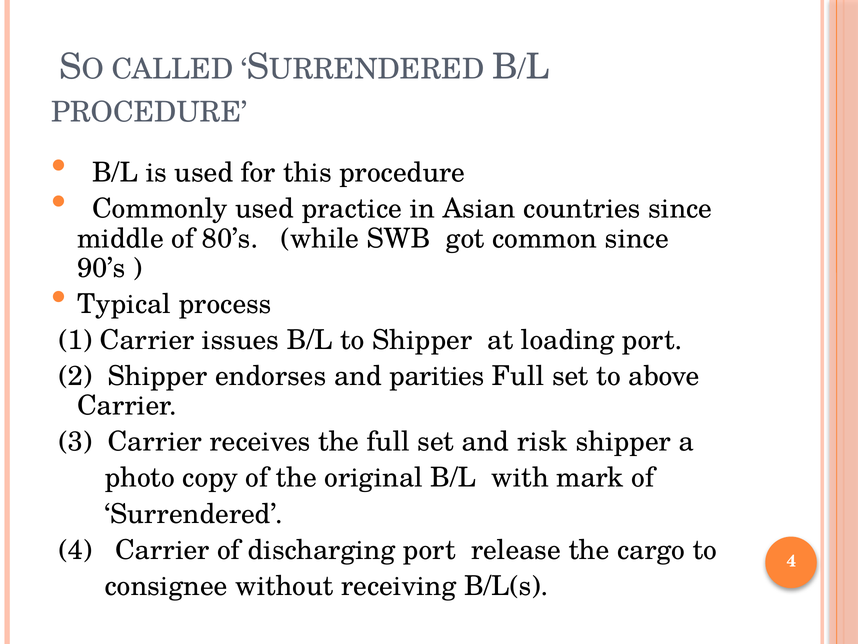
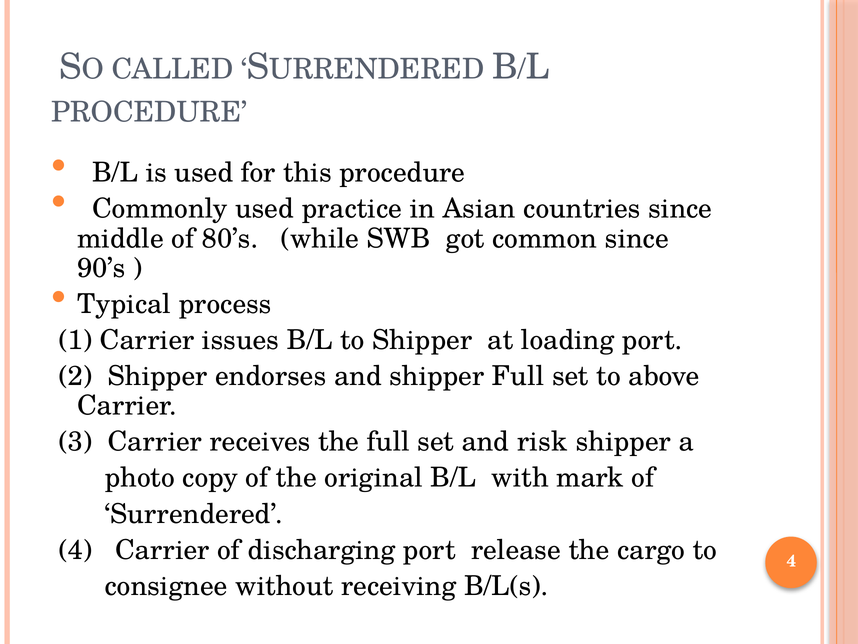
and parities: parities -> shipper (437, 376)
